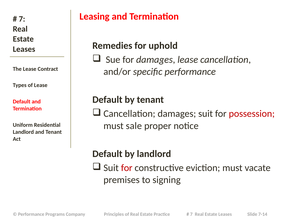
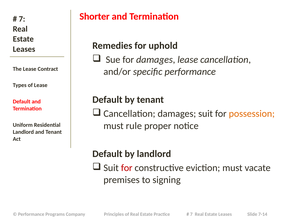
Leasing: Leasing -> Shorter (94, 16)
possession colour: red -> orange (252, 114)
sale: sale -> rule (134, 126)
